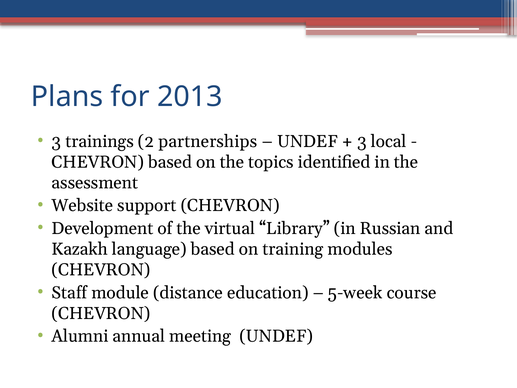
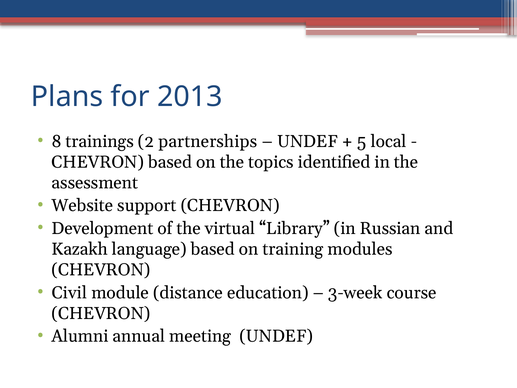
3: 3 -> 8 (57, 141)
3: 3 -> 5 (362, 141)
Staff: Staff -> Civil (69, 293)
5-week: 5-week -> 3-week (355, 293)
